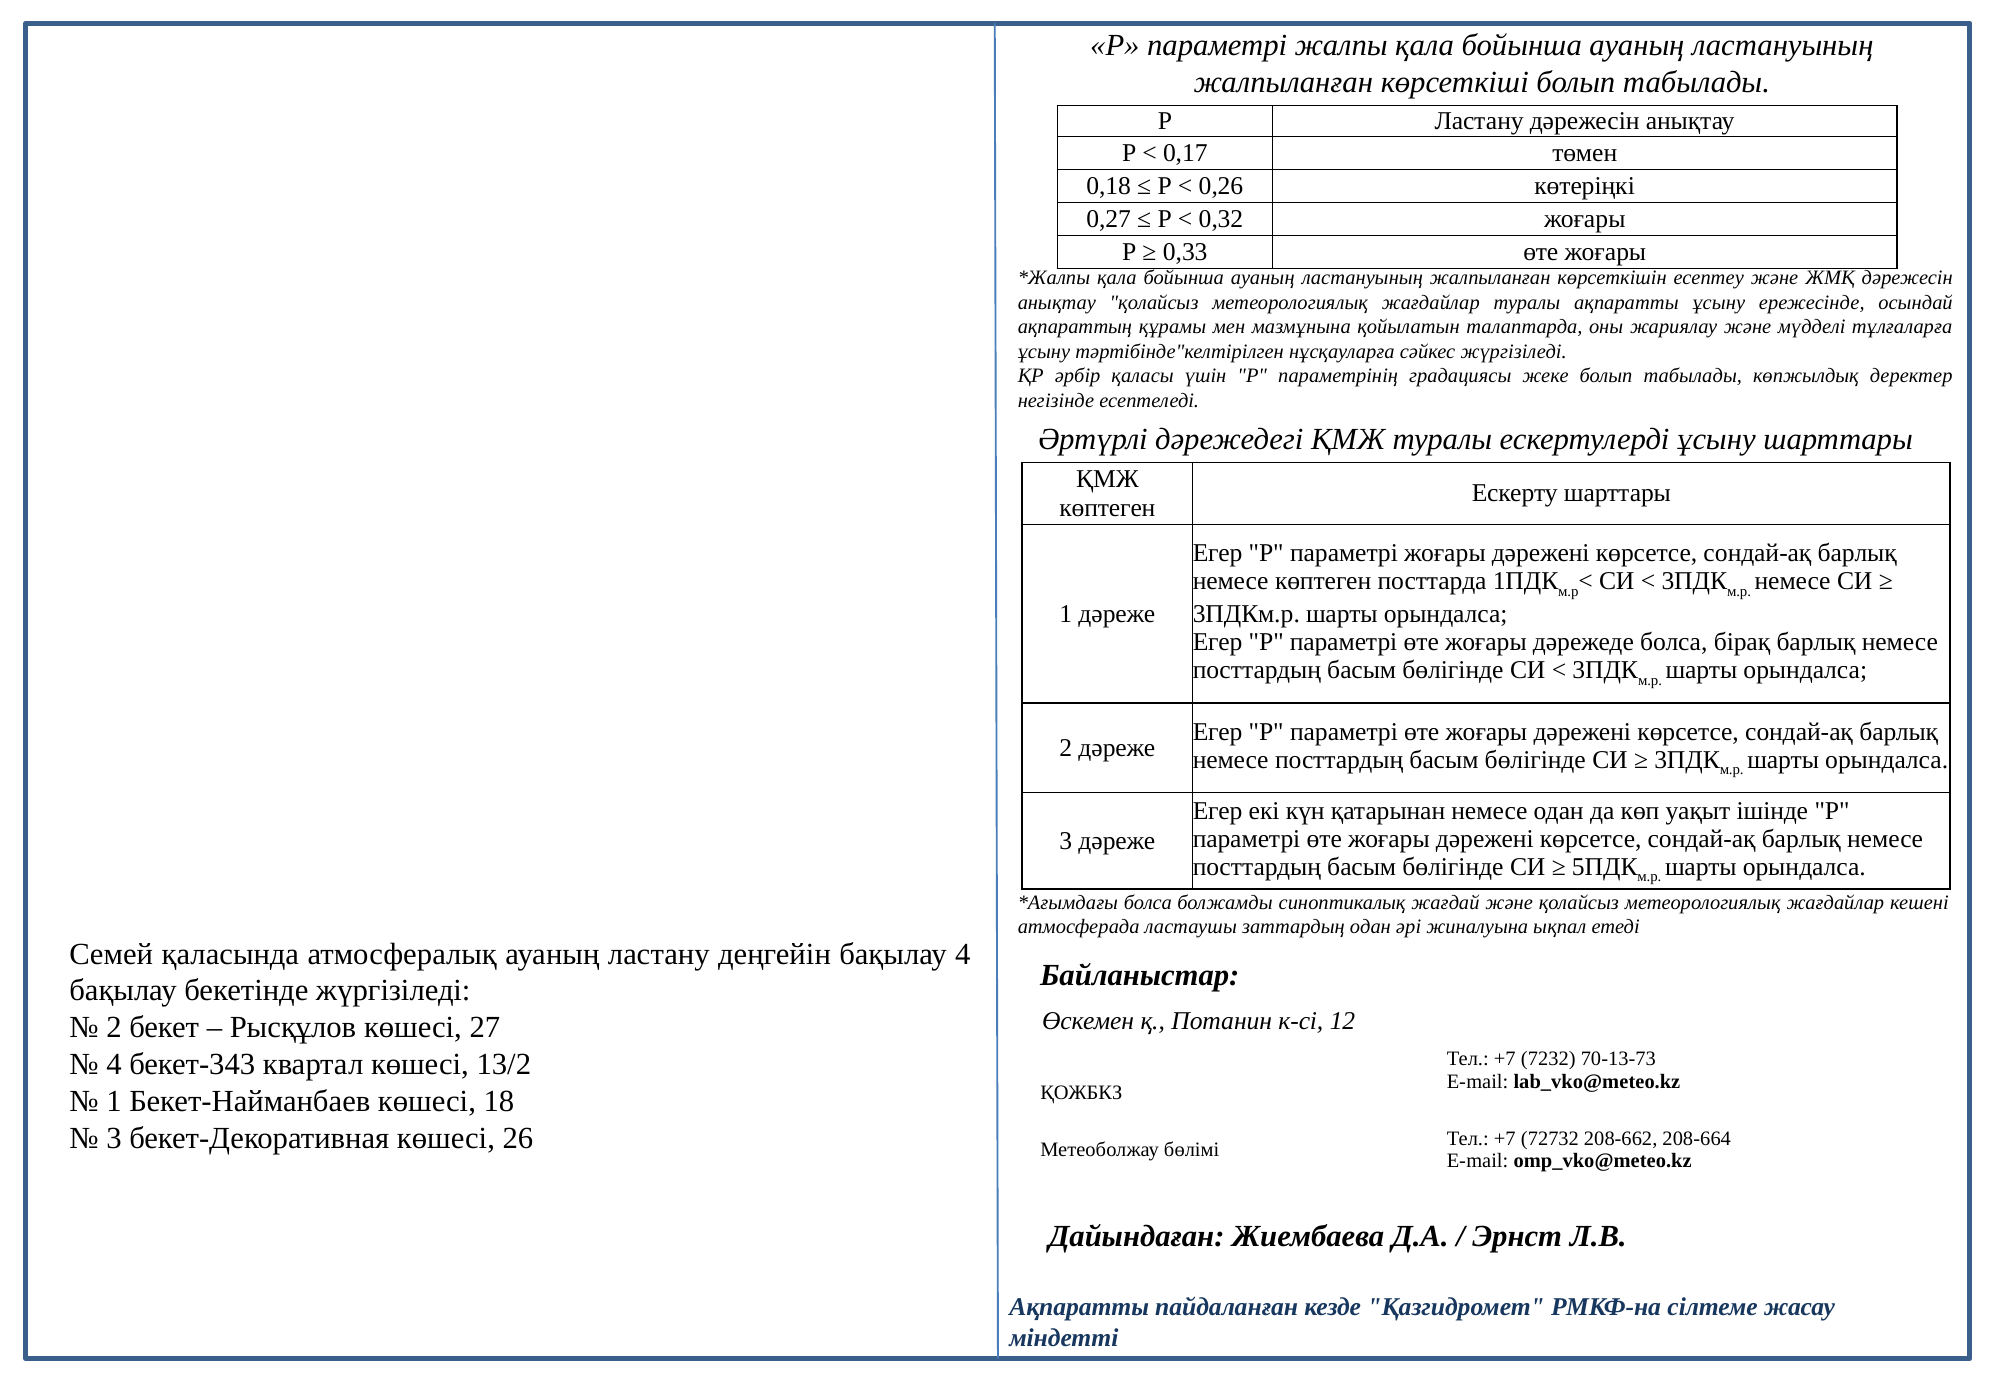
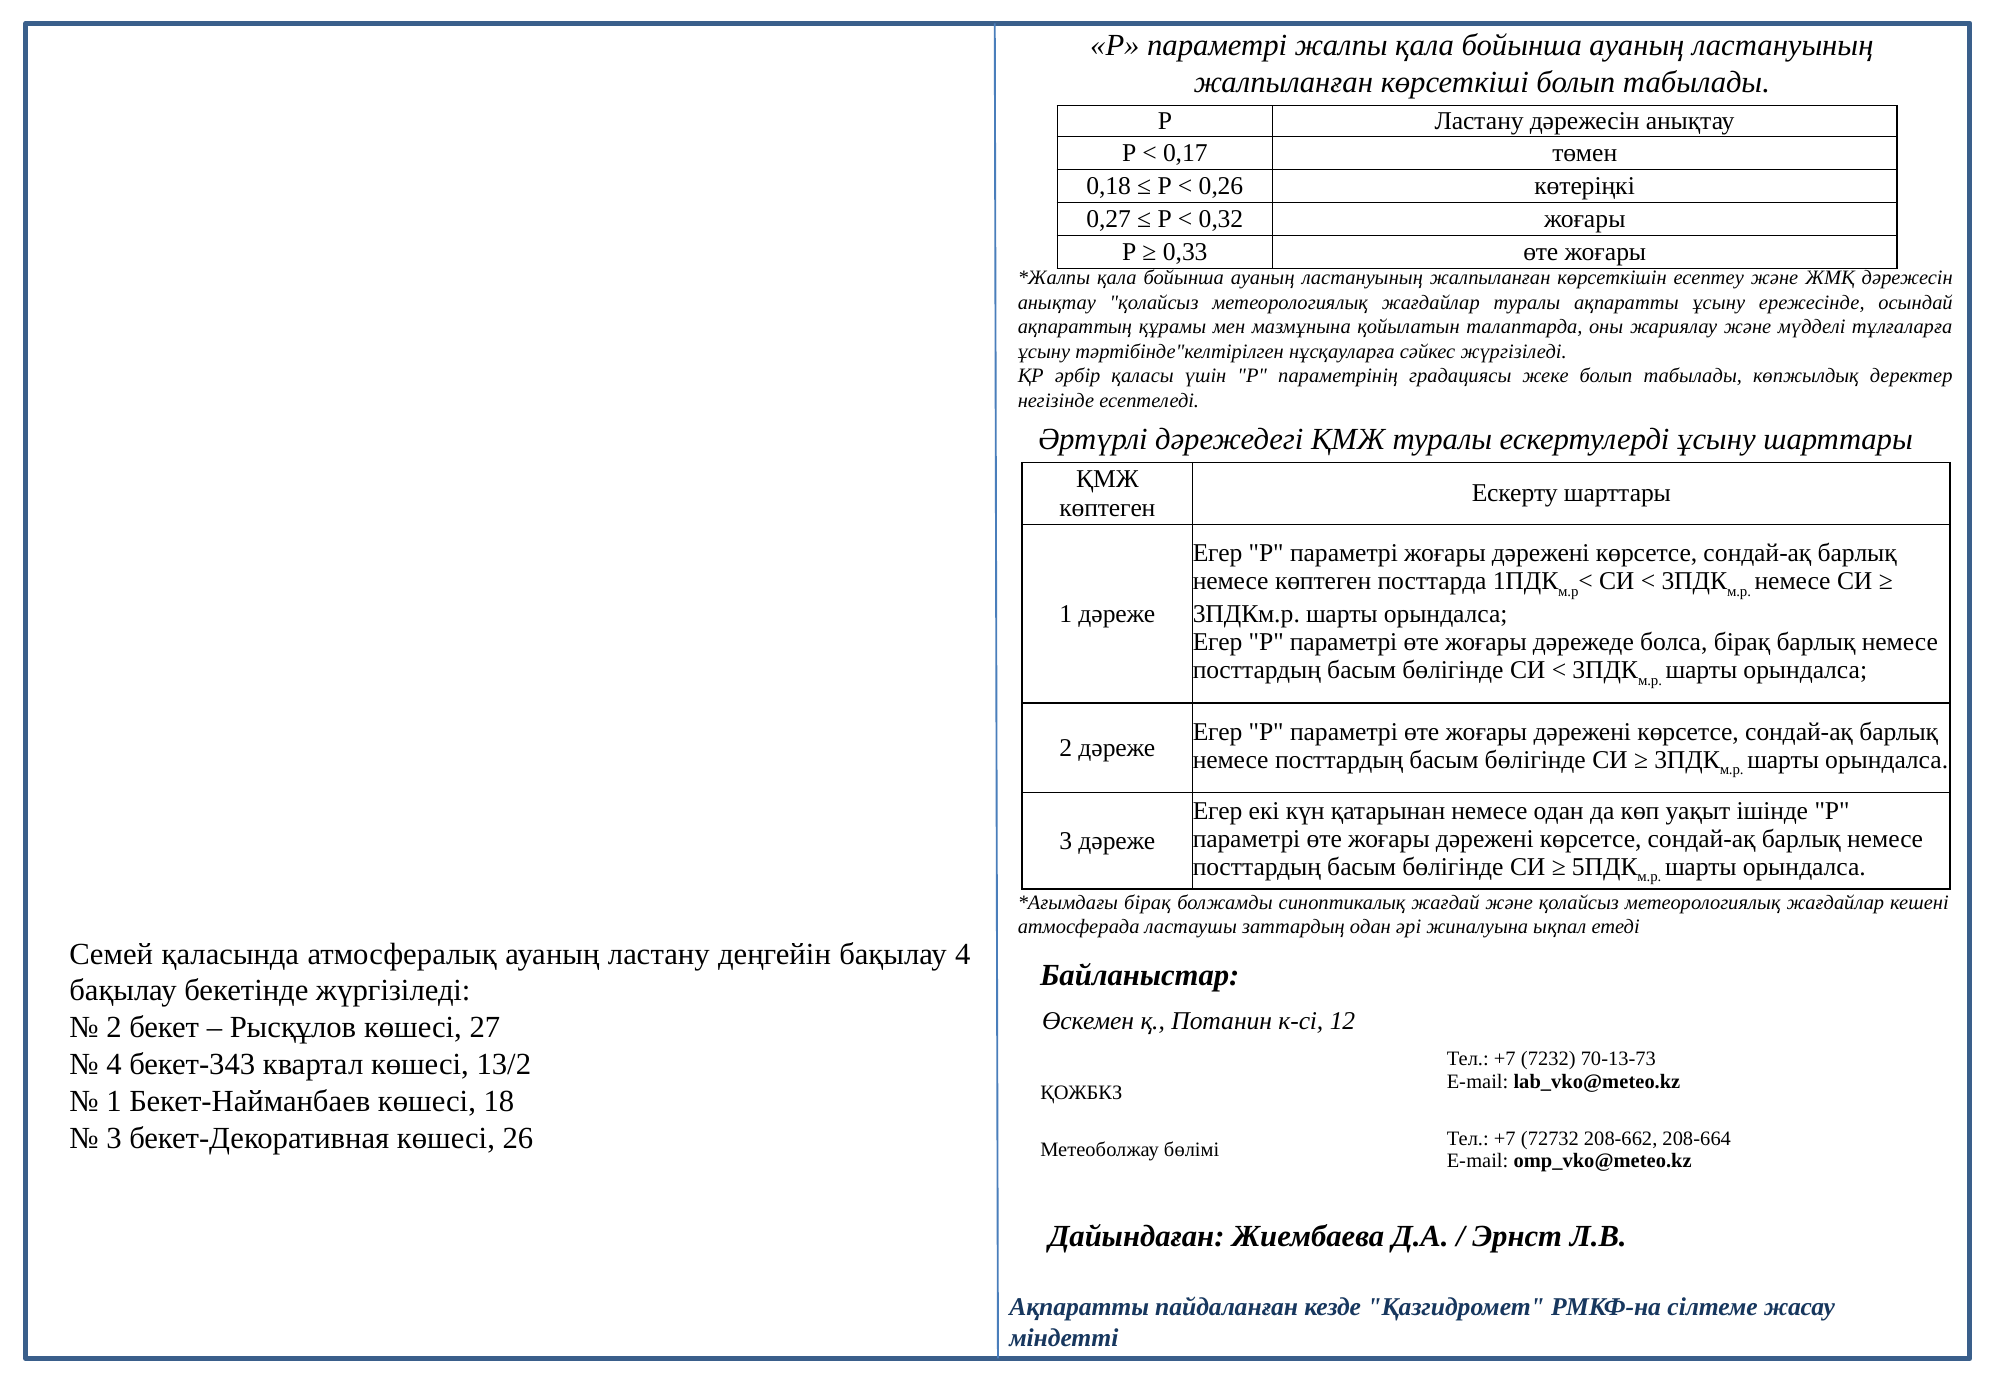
болса: болса -> бірақ (1148, 902)
